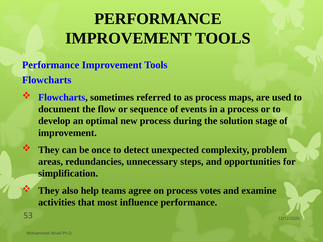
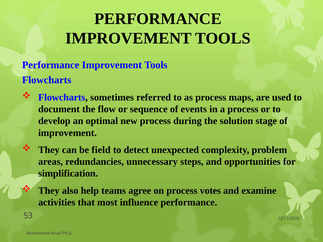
once: once -> field (101, 150)
